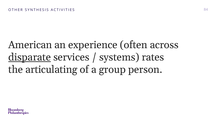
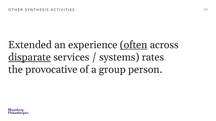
American: American -> Extended (30, 45)
often underline: none -> present (134, 45)
articulating: articulating -> provocative (51, 70)
